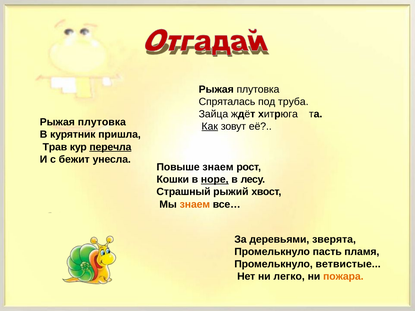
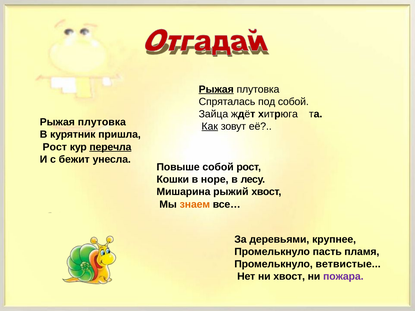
Рыжая underline: none -> present (216, 89)
под труба: труба -> собой (293, 102)
Трав: Трав -> Рост (55, 147)
Повыше знаем: знаем -> собой (218, 167)
норе underline: present -> none (215, 180)
Страшный: Страшный -> Мишарина (183, 192)
зверята: зверята -> крупнее (334, 240)
ни легко: легко -> хвост (289, 276)
пожара colour: orange -> purple (343, 276)
